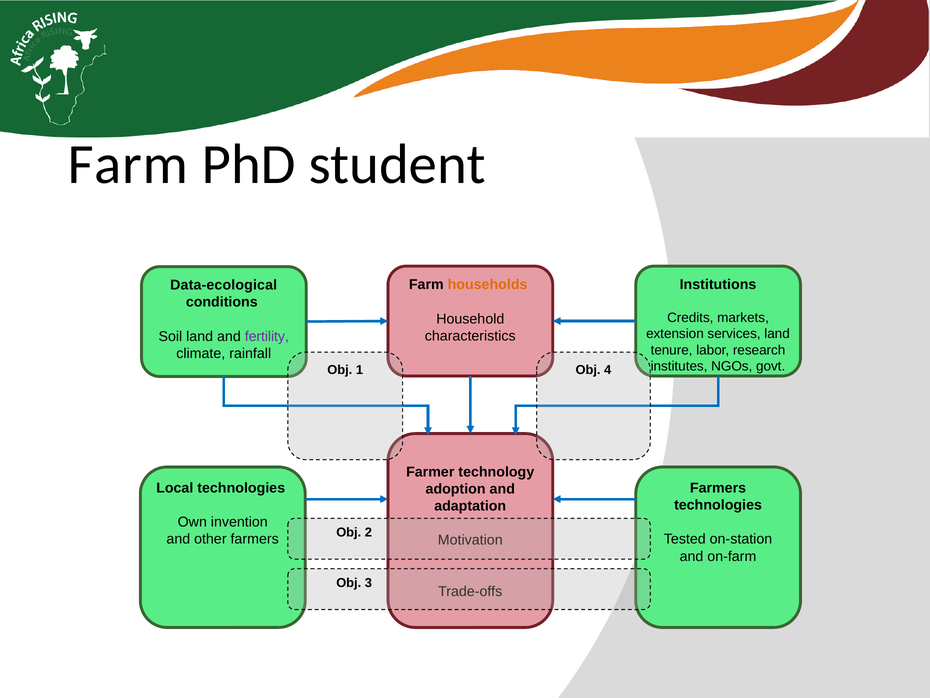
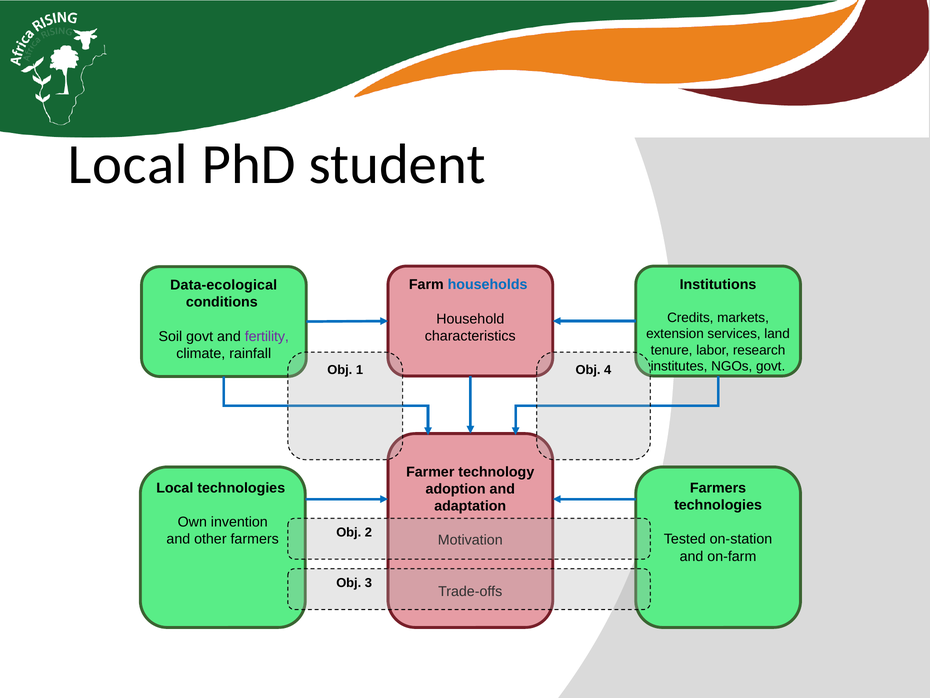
Farm: Farm -> Local (128, 164)
households colour: orange -> blue (488, 284)
Soil land: land -> govt (200, 336)
